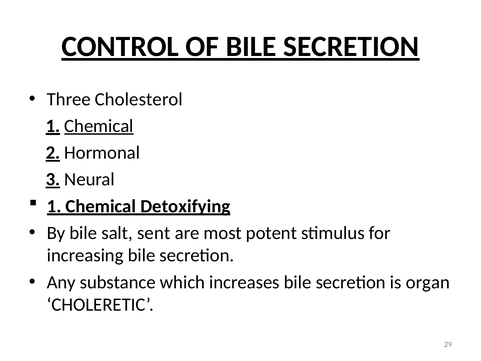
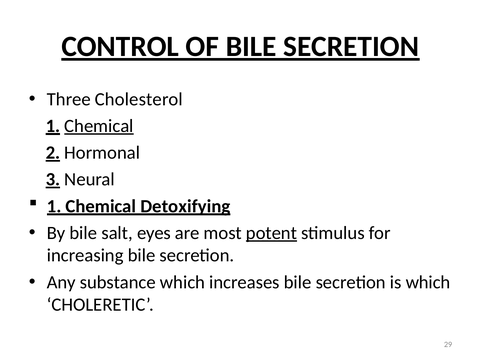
sent: sent -> eyes (154, 233)
potent underline: none -> present (271, 233)
is organ: organ -> which (428, 282)
